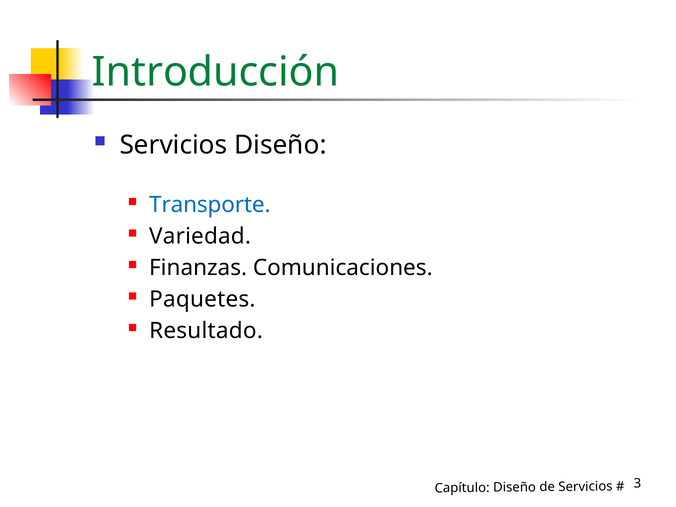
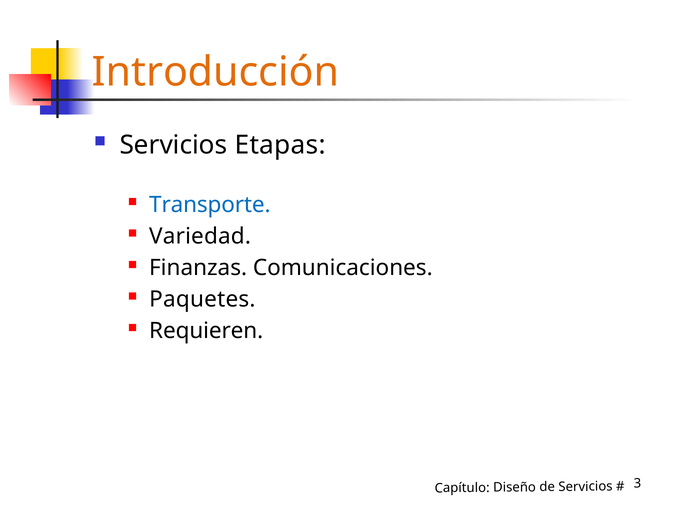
Introducción colour: green -> orange (216, 72)
Servicios Diseño: Diseño -> Etapas (280, 145)
Resultado: Resultado -> Requieren (206, 331)
